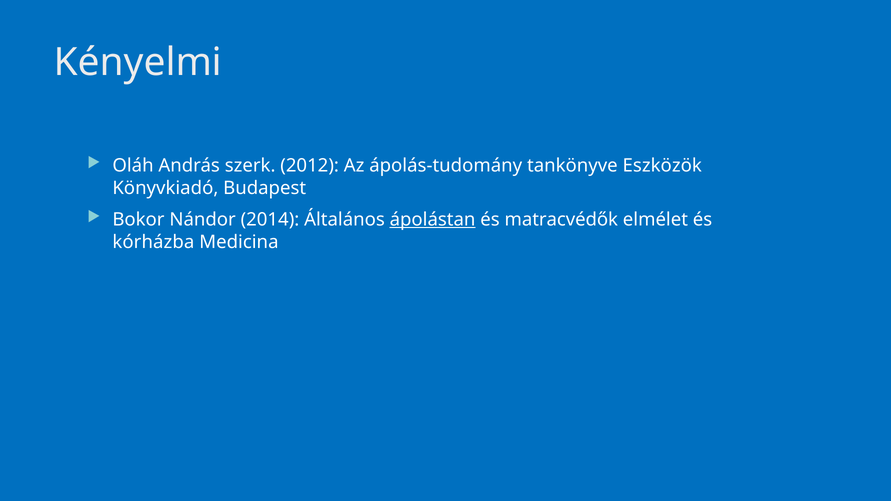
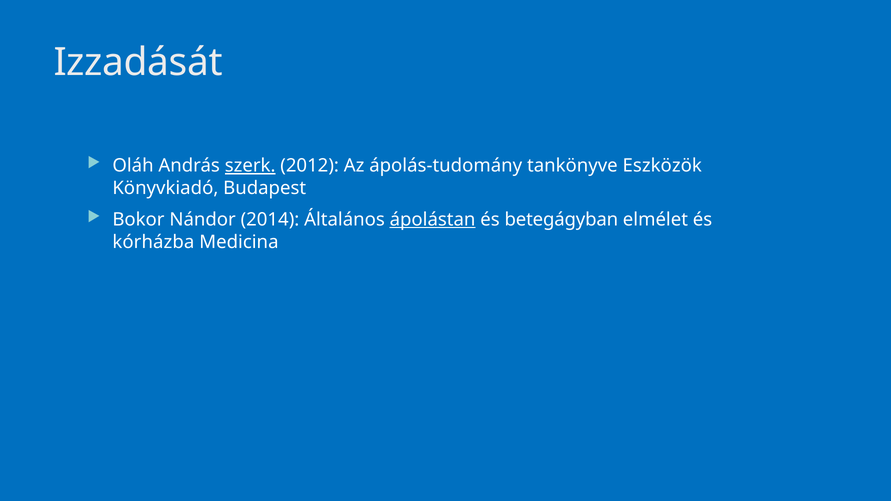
Kényelmi: Kényelmi -> Izzadását (138, 63)
szerk underline: none -> present (250, 166)
matracvédők: matracvédők -> betegágyban (561, 220)
